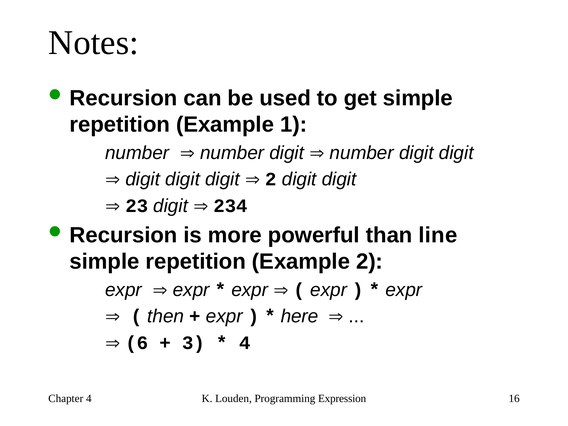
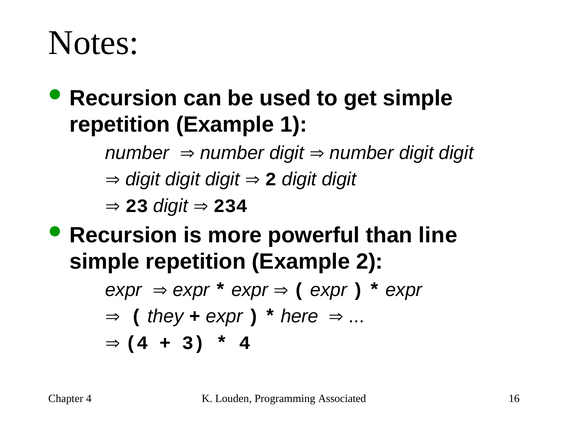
then: then -> they (166, 316)
6: 6 -> 4 (137, 343)
Expression: Expression -> Associated (342, 398)
